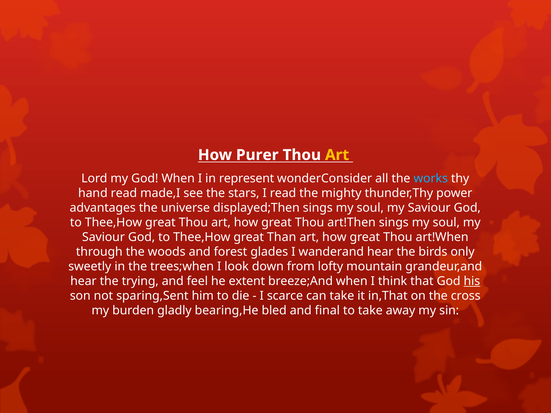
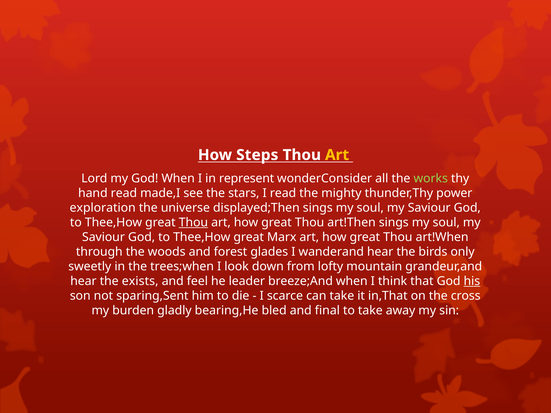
Purer: Purer -> Steps (257, 155)
works colour: light blue -> light green (431, 178)
advantages: advantages -> exploration (103, 208)
Thou underline: none -> present (193, 222)
Than: Than -> Marx (282, 237)
trying: trying -> exists (140, 281)
extent: extent -> leader (247, 281)
